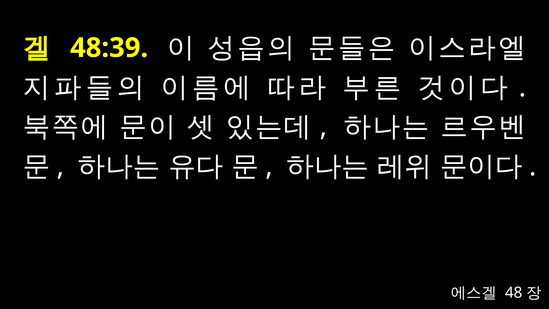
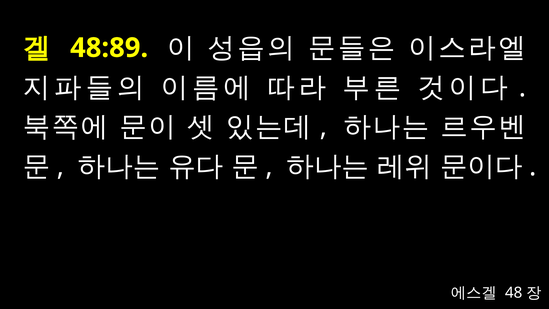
48:39: 48:39 -> 48:89 (109, 48)
